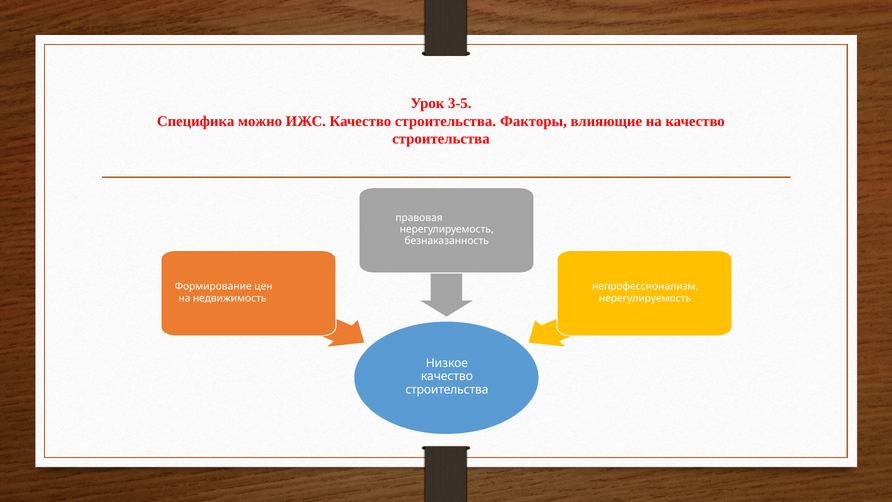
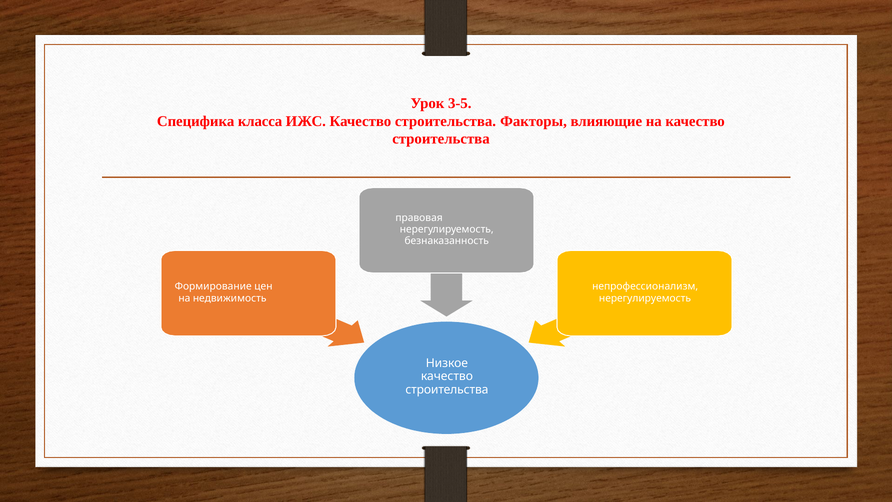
можно: можно -> класса (260, 121)
